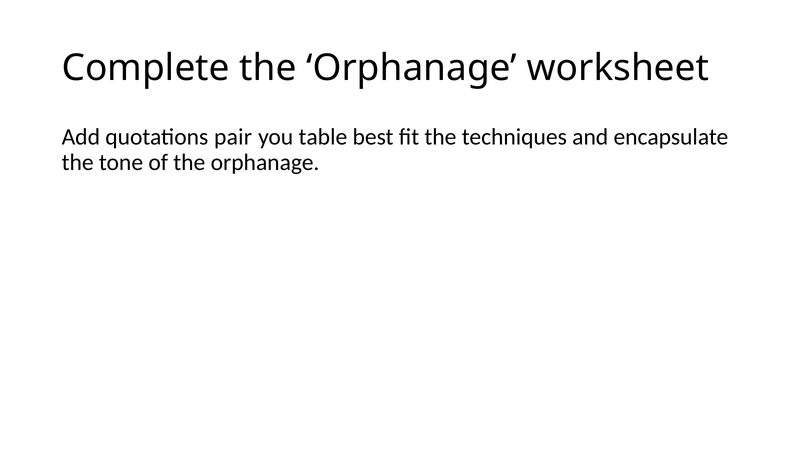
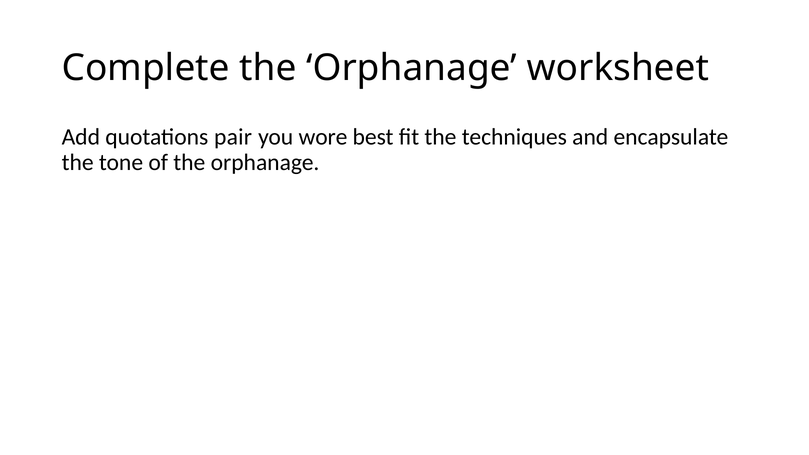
table: table -> wore (323, 137)
